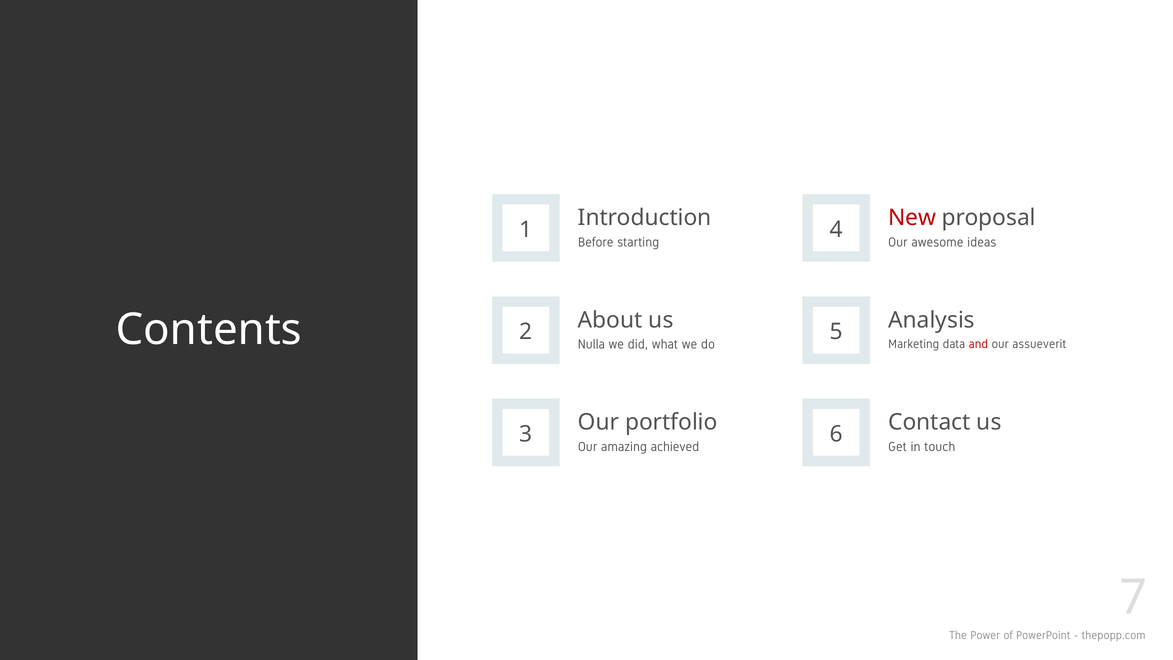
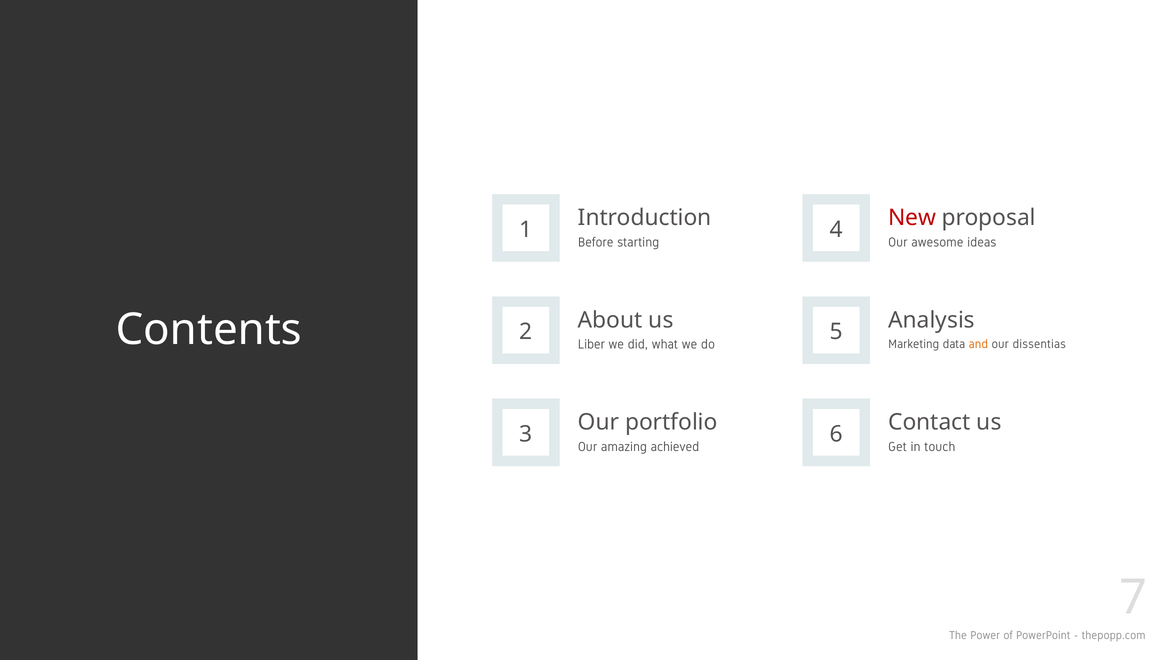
Nulla: Nulla -> Liber (591, 344)
and colour: red -> orange (978, 344)
assueverit: assueverit -> dissentias (1039, 344)
